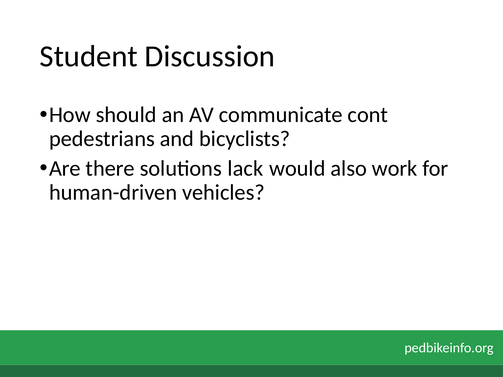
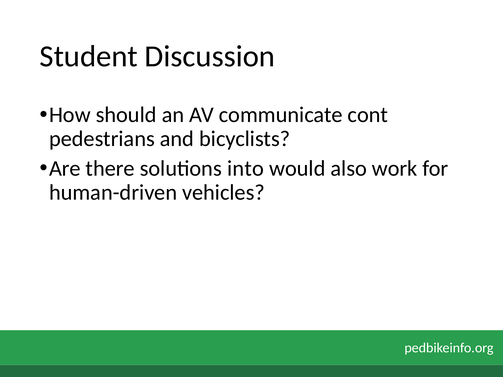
lack: lack -> into (245, 168)
